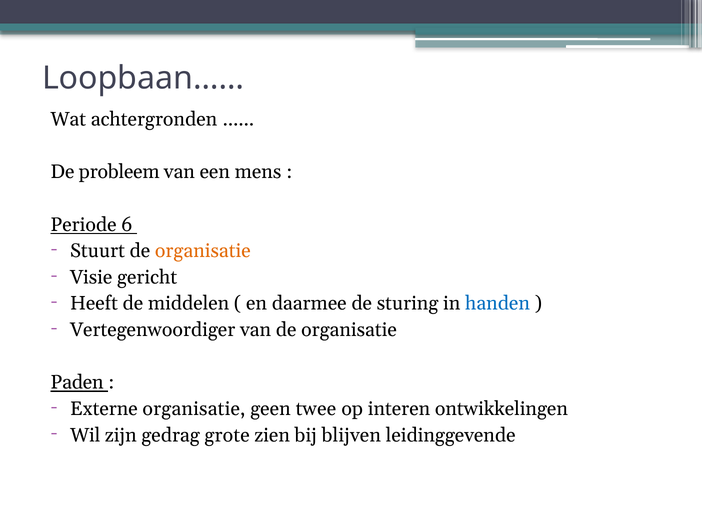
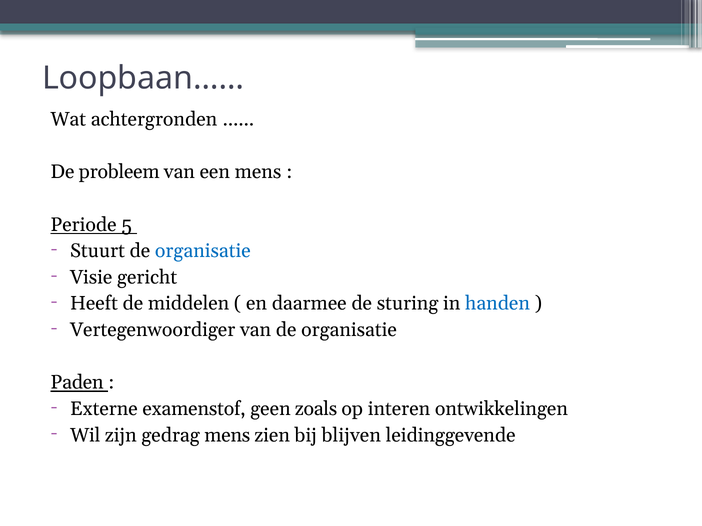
6: 6 -> 5 (127, 225)
organisatie colour: orange -> blue (203, 251)
Externe organisatie: organisatie -> examenstof (194, 409)
twee: twee -> zoals (316, 409)
gedrag grote: grote -> mens (227, 436)
